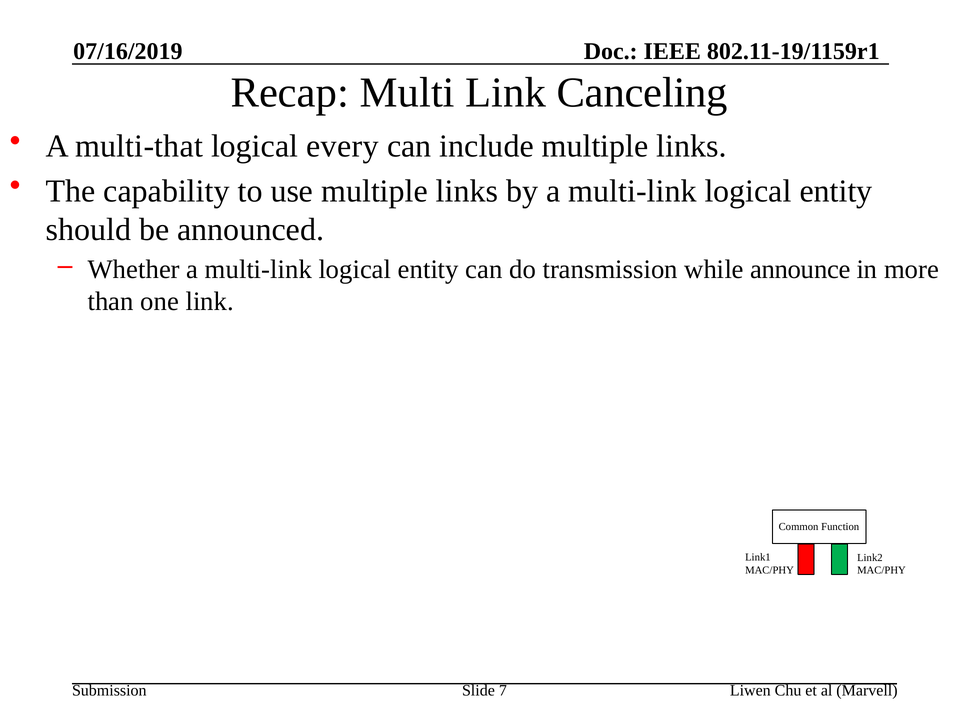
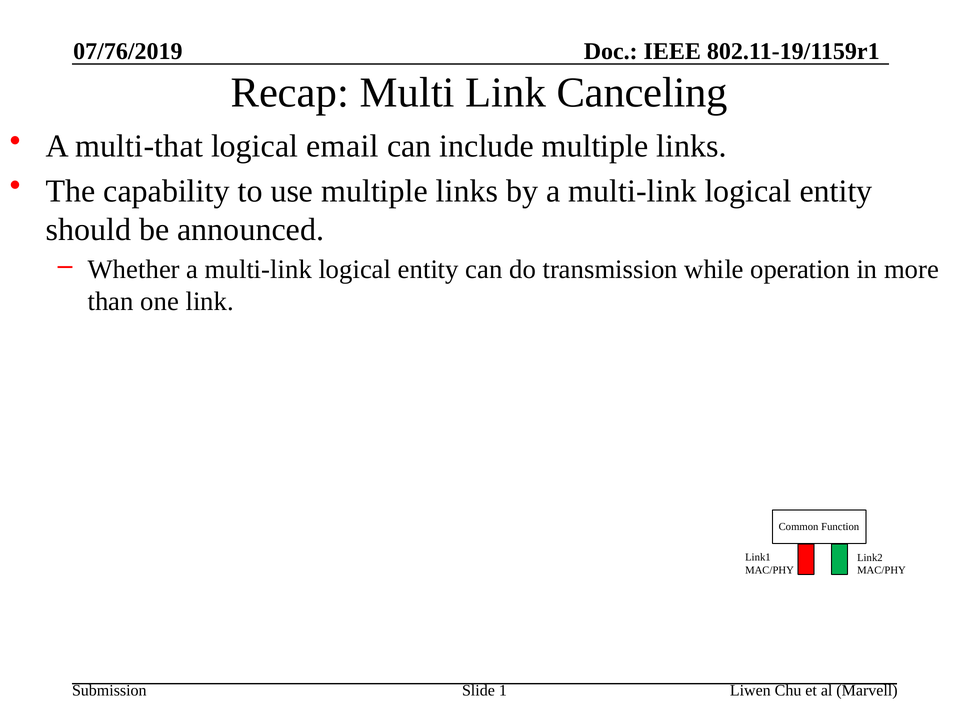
07/16/2019: 07/16/2019 -> 07/76/2019 (128, 51)
every: every -> email (342, 146)
announce: announce -> operation (800, 270)
7: 7 -> 1 (503, 691)
